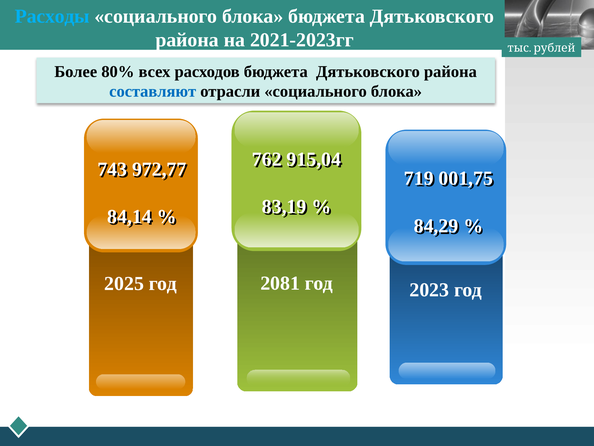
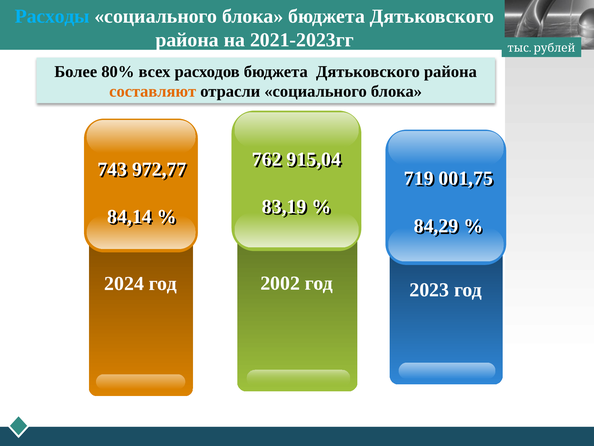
составляют colour: blue -> orange (153, 91)
2025: 2025 -> 2024 (124, 283)
2081: 2081 -> 2002 (280, 283)
